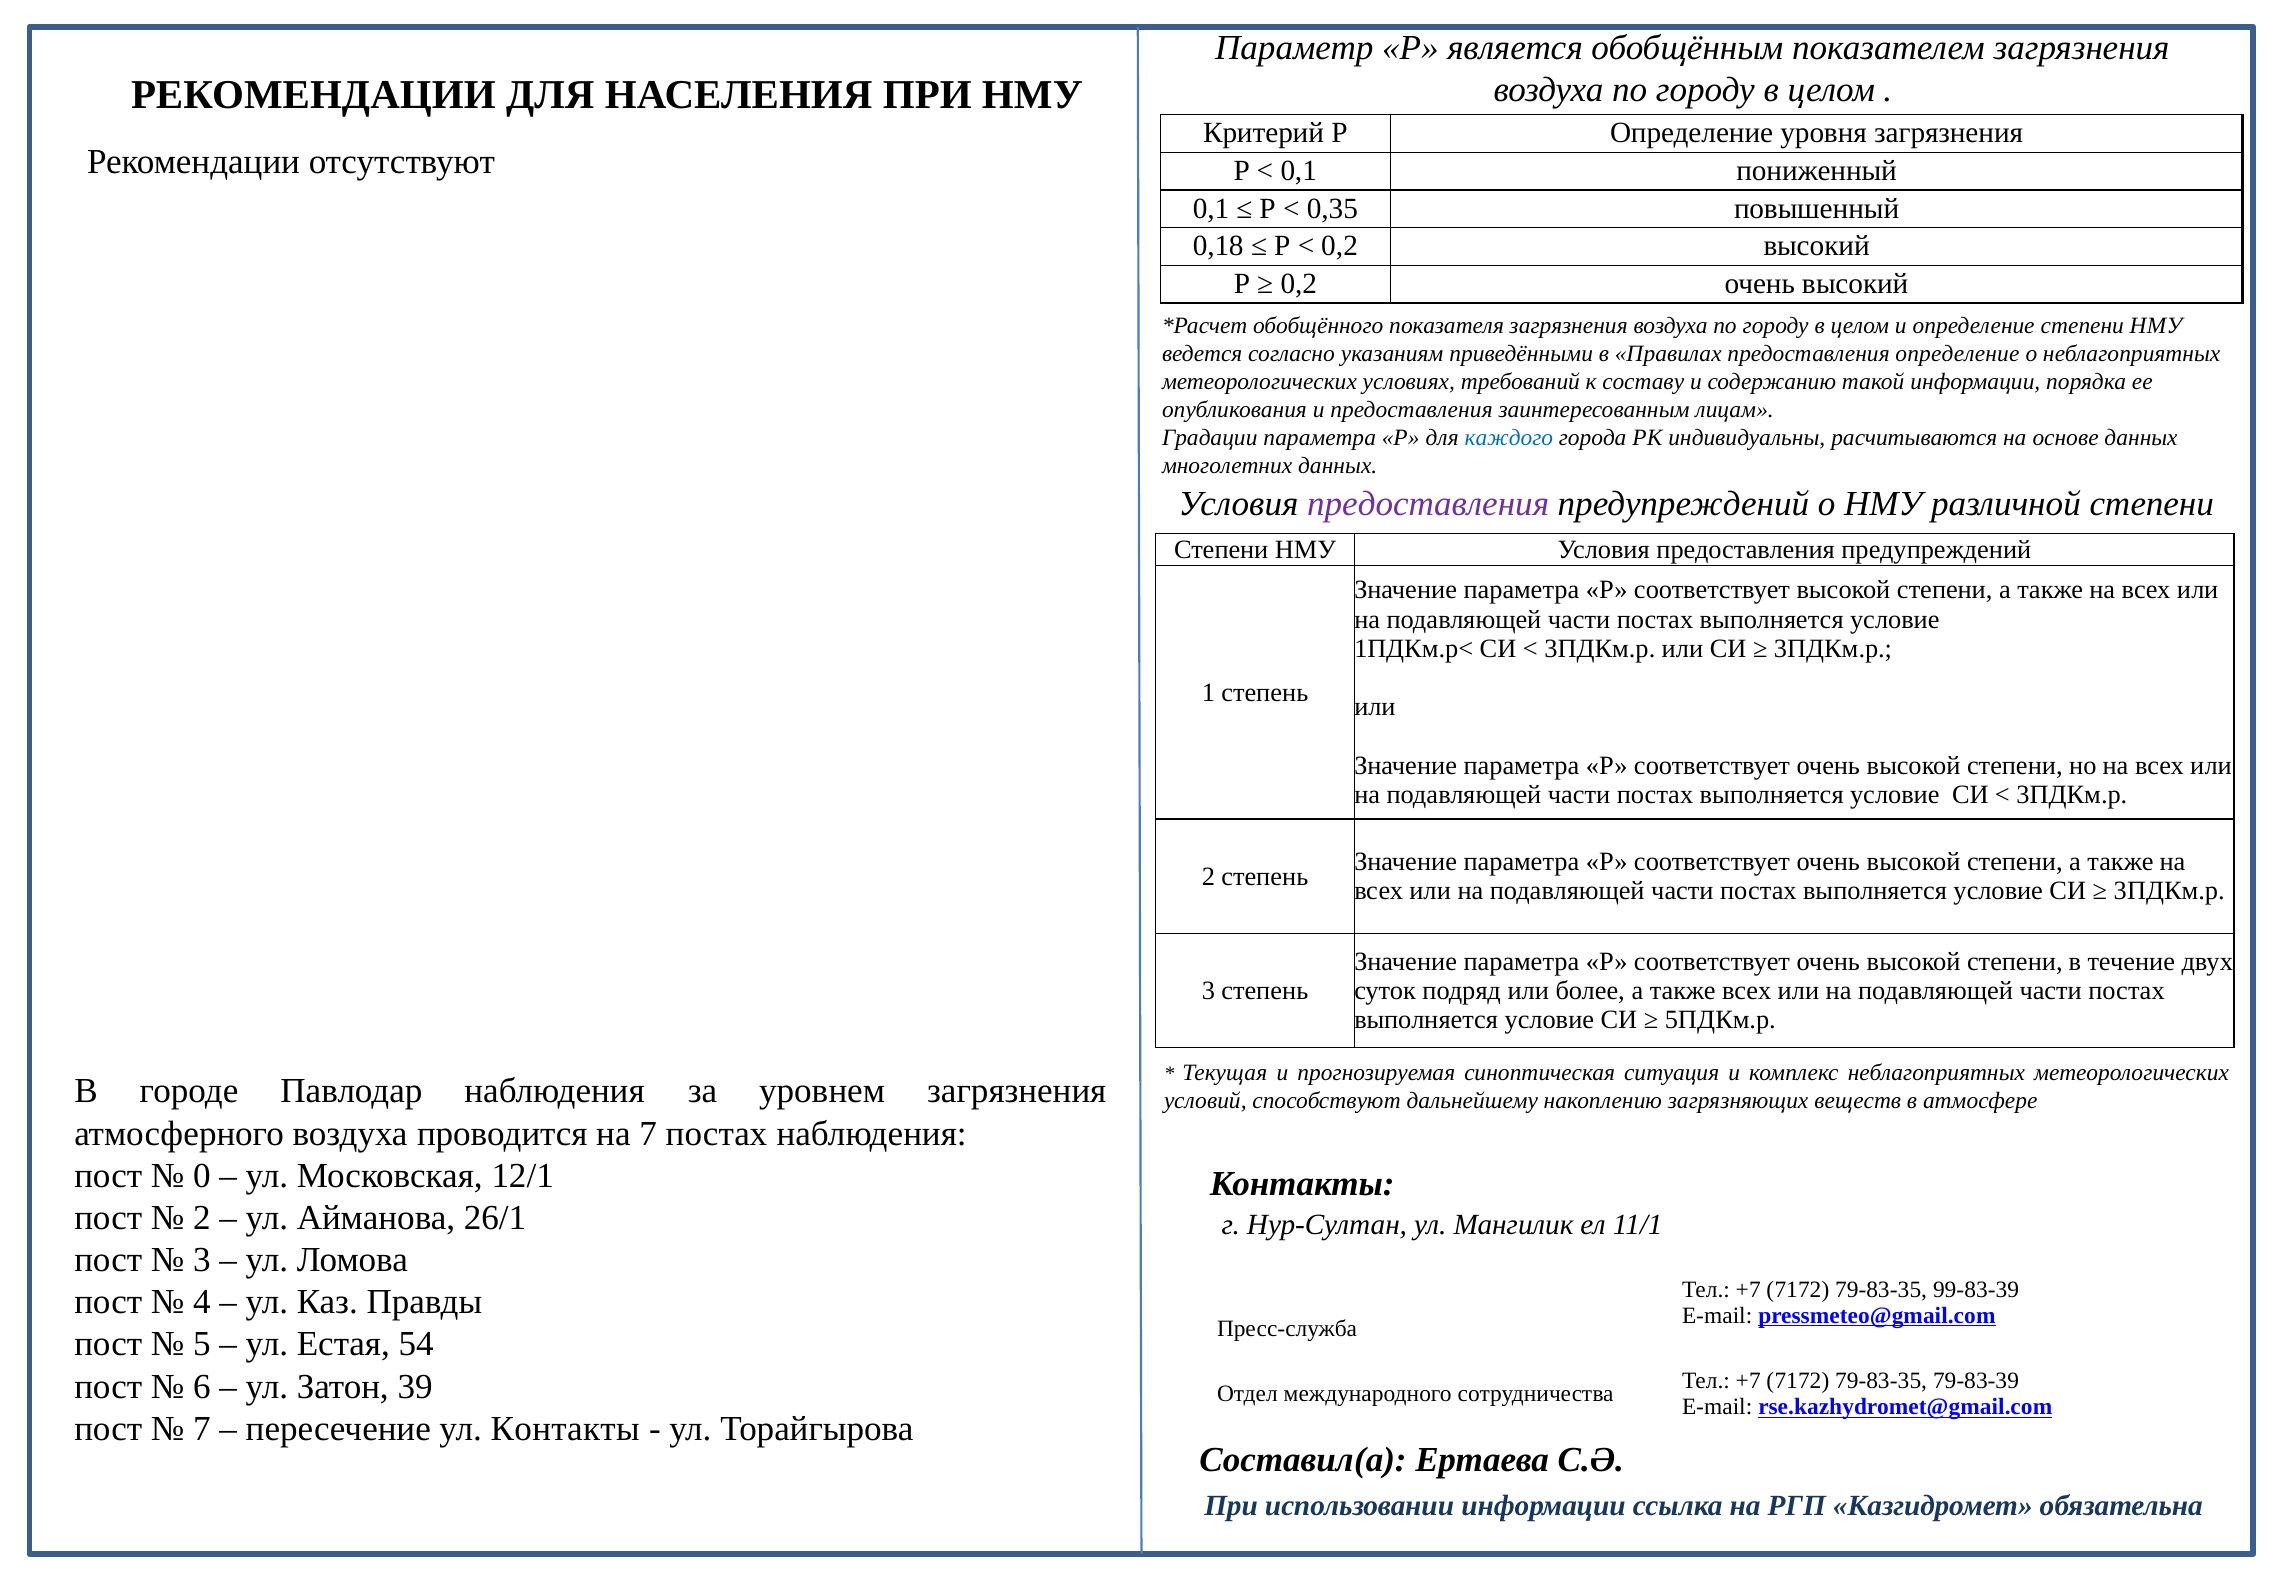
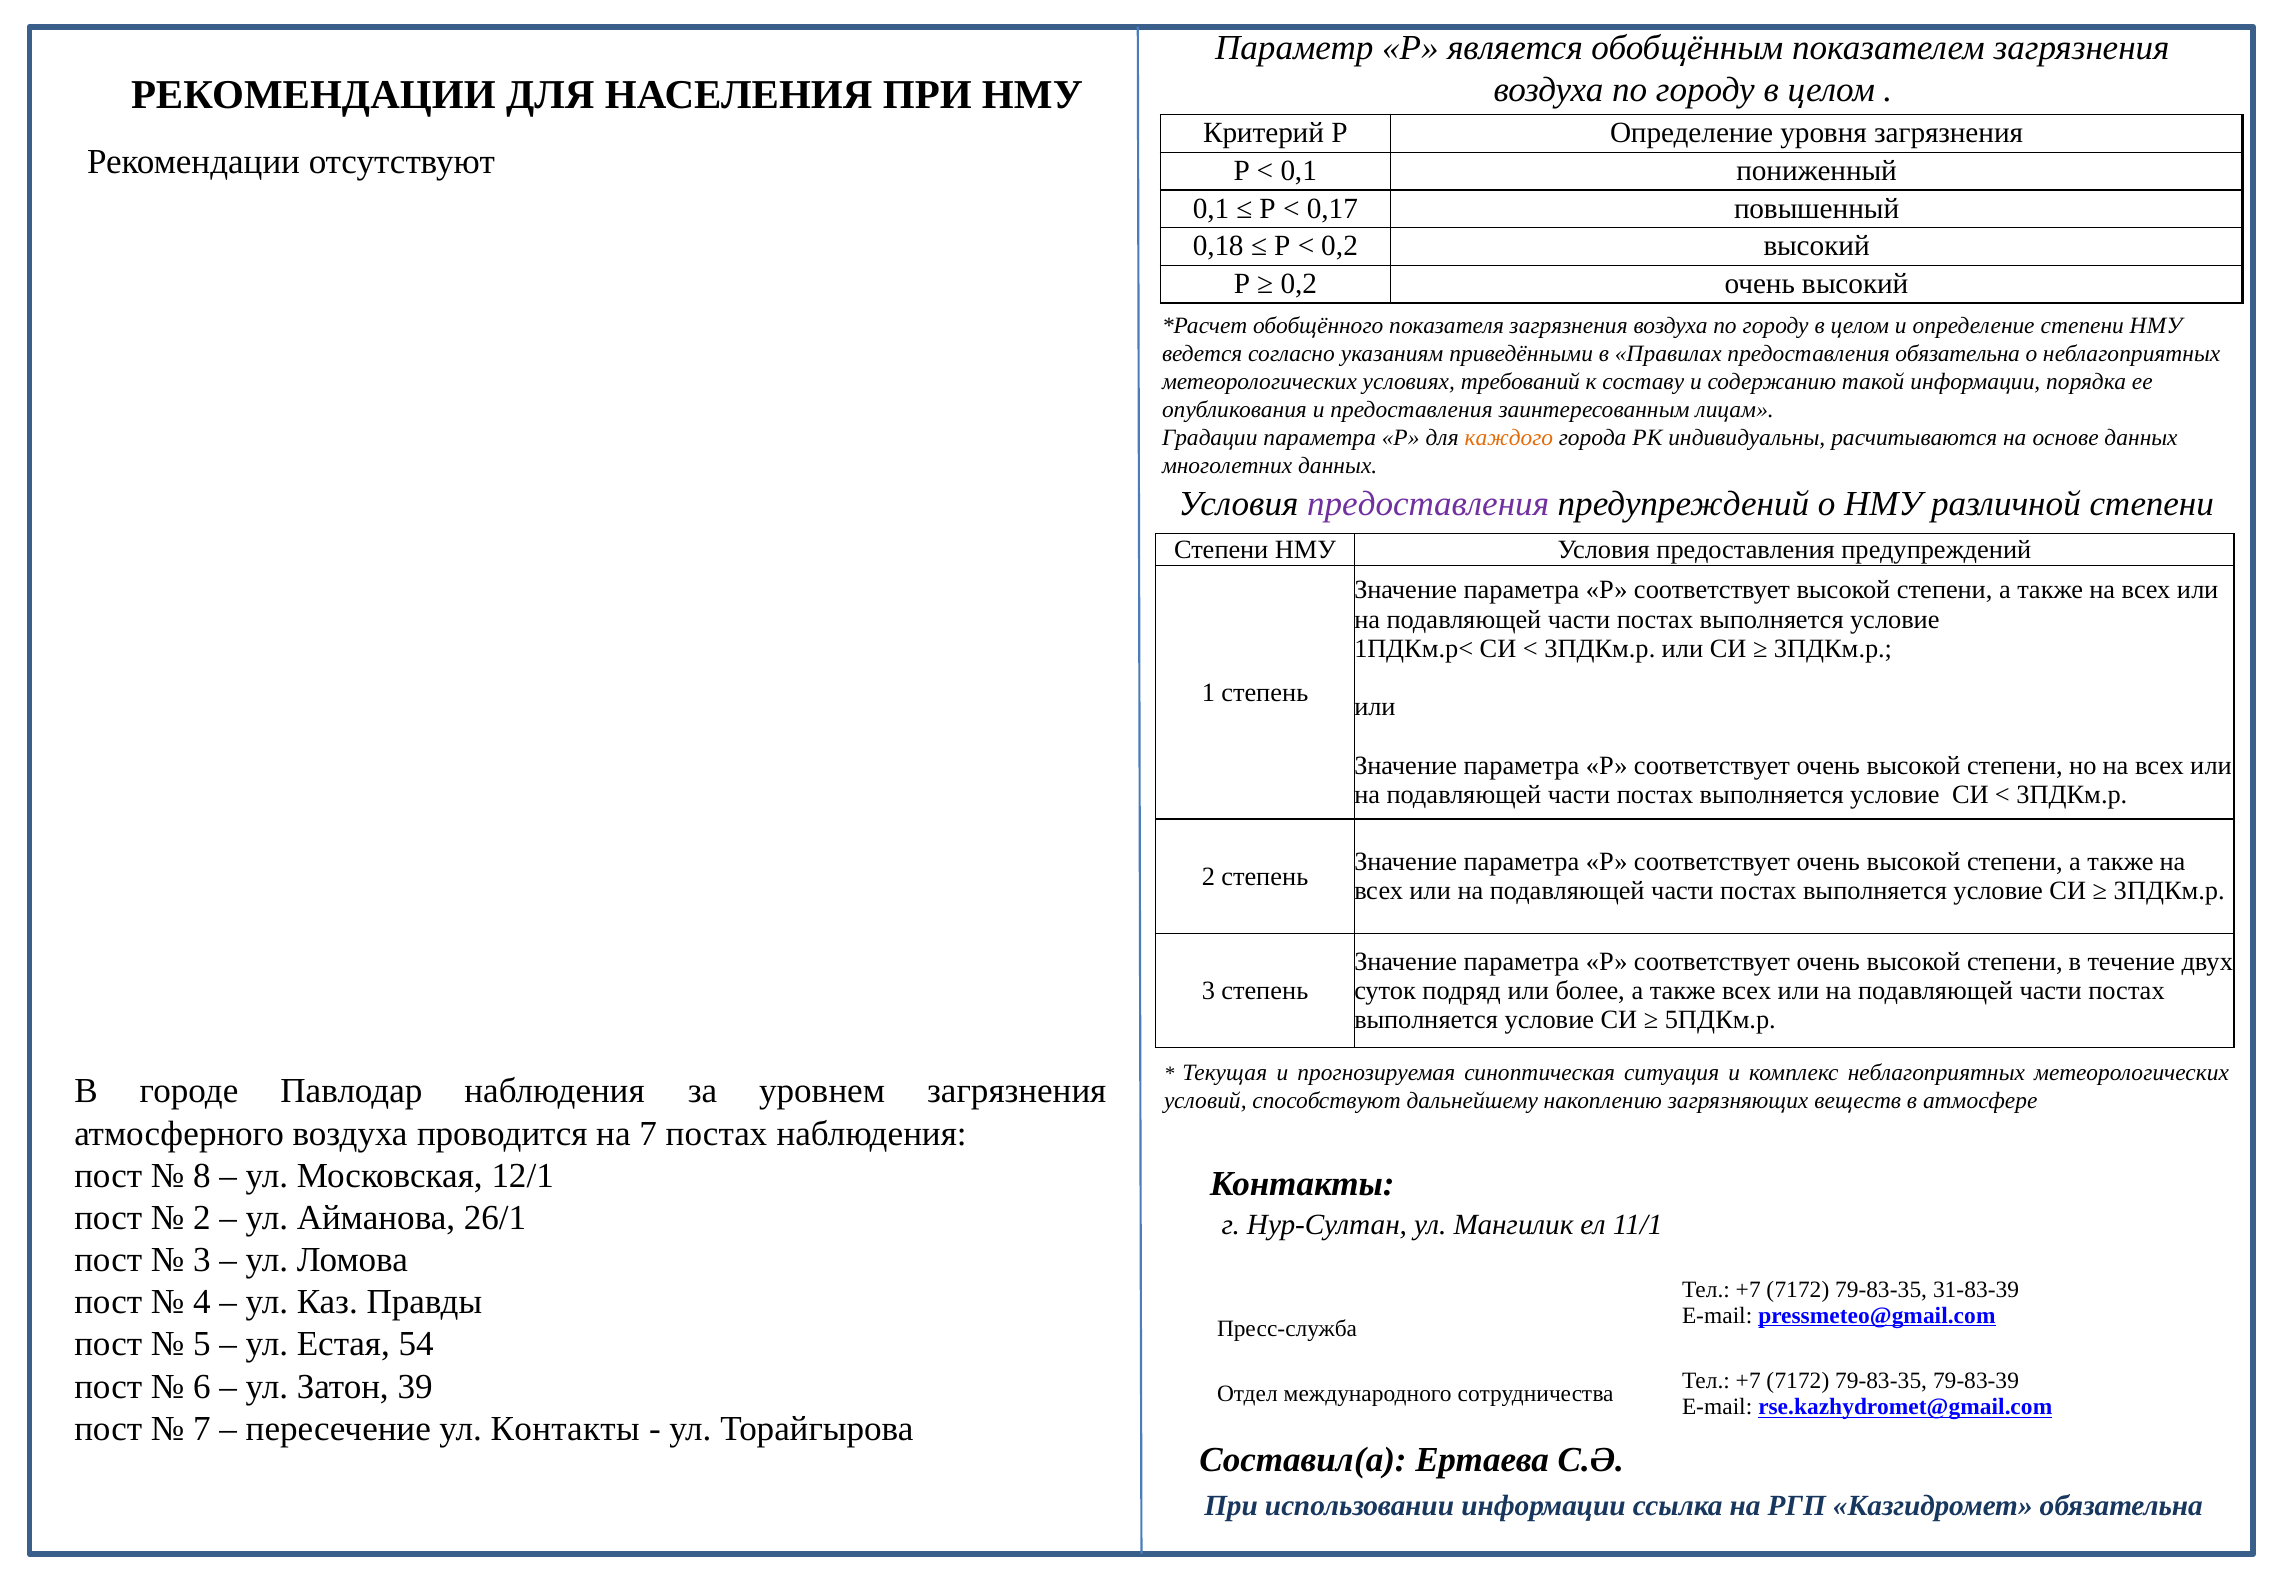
0,35: 0,35 -> 0,17 (1332, 209)
предоставления определение: определение -> обязательна (1958, 354)
каждого colour: blue -> orange (1509, 438)
0: 0 -> 8 (202, 1175)
99-83-39: 99-83-39 -> 31-83-39 (1976, 1289)
